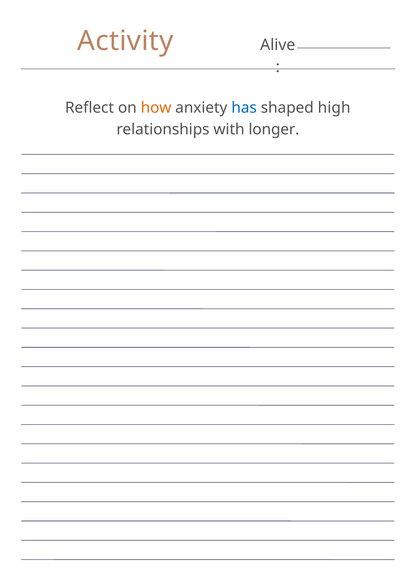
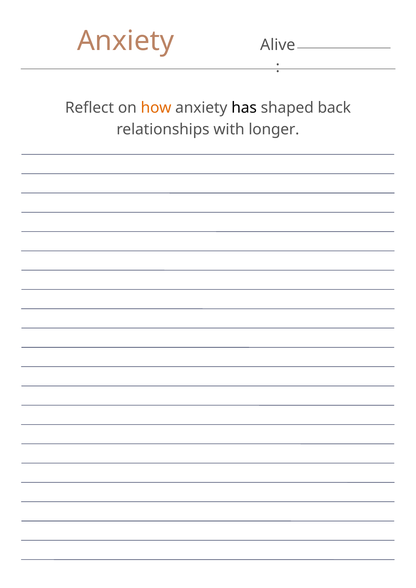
Activity: Activity -> Anxiety (126, 41)
has colour: blue -> black (244, 108)
high: high -> back (334, 108)
